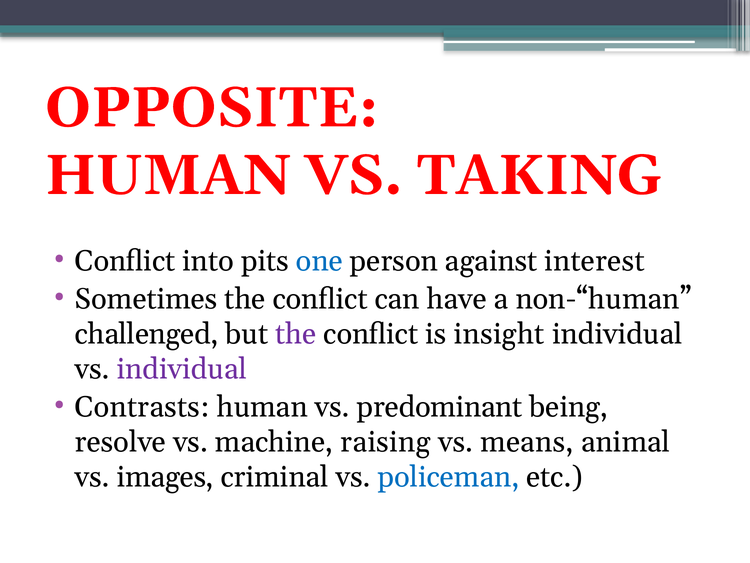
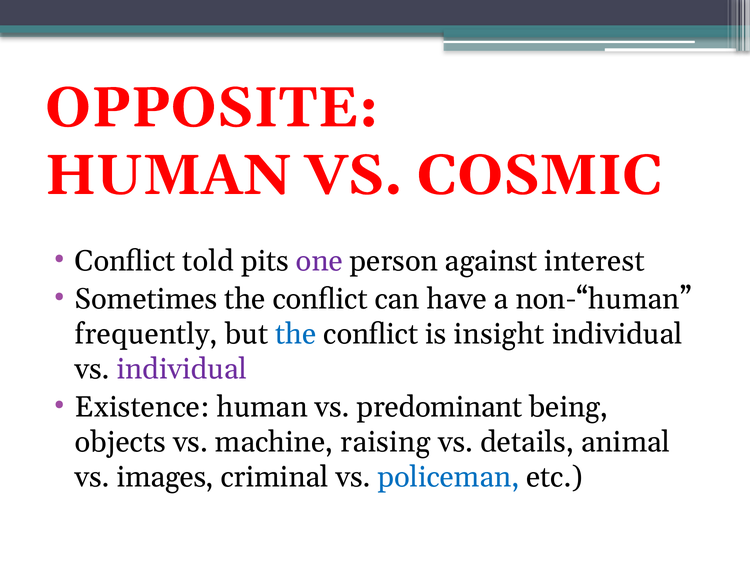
TAKING: TAKING -> COSMIC (540, 175)
into: into -> told (208, 261)
one colour: blue -> purple (319, 261)
challenged: challenged -> frequently (146, 334)
the colour: purple -> blue (296, 334)
Contrasts: Contrasts -> Existence (142, 407)
resolve: resolve -> objects (120, 442)
means: means -> details (527, 442)
